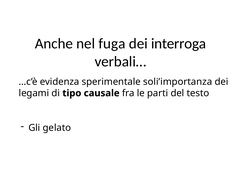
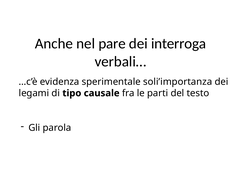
fuga: fuga -> pare (112, 44)
gelato: gelato -> parola (57, 128)
